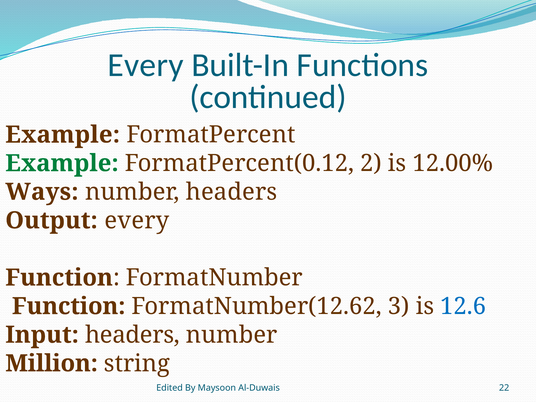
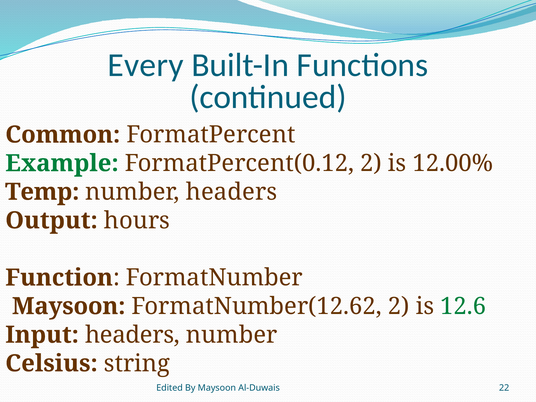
Example: Example -> Common (63, 135)
Ways: Ways -> Temp (42, 192)
Output every: every -> hours (137, 221)
Function: Function -> Maysoon (69, 306)
FormatNumber(12.62 3: 3 -> 2 (399, 306)
12.6 colour: blue -> green (463, 306)
Million: Million -> Celsius (51, 363)
